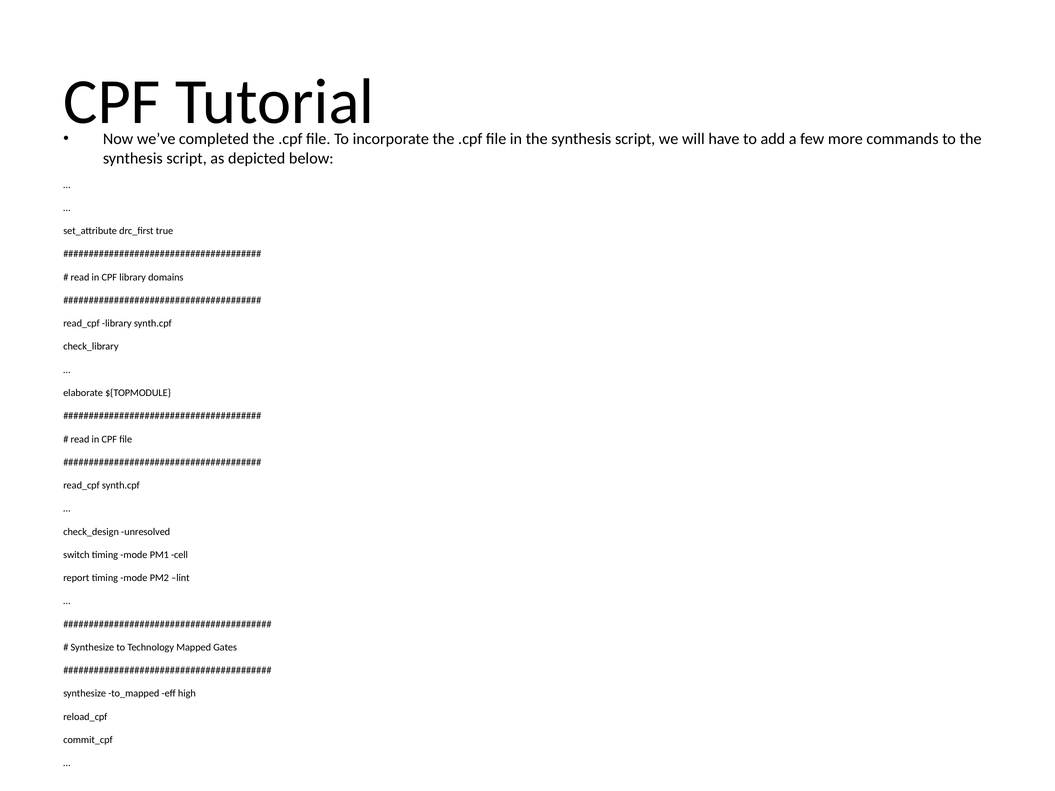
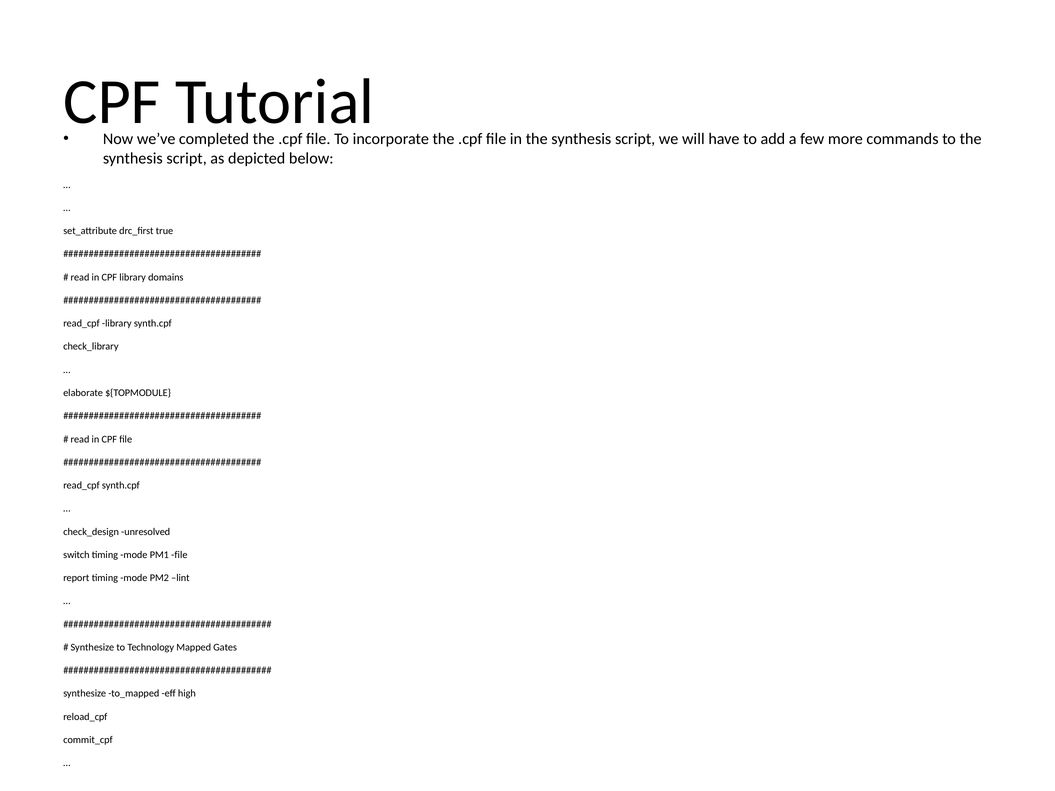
PM1 cell: cell -> file (179, 555)
